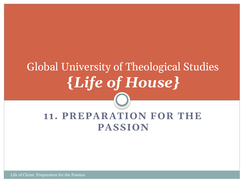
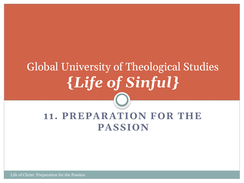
House: House -> Sinful (152, 83)
